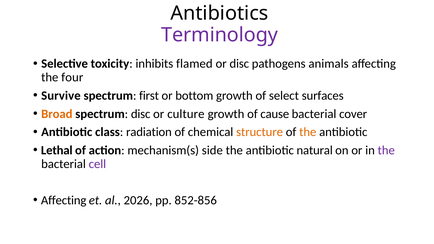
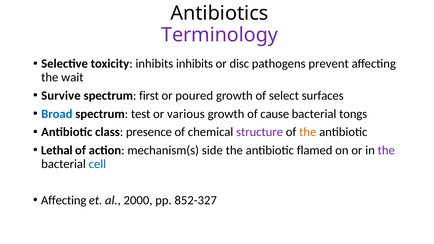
inhibits flamed: flamed -> inhibits (195, 64)
animals: animals -> prevent (329, 64)
four: four -> wait (72, 77)
bottom: bottom -> poured (194, 96)
Broad colour: orange -> blue (57, 114)
spectrum disc: disc -> test (141, 114)
culture: culture -> various (186, 114)
cover: cover -> tongs (353, 114)
radiation: radiation -> presence (149, 132)
structure colour: orange -> purple (260, 132)
natural: natural -> flamed (315, 150)
cell colour: purple -> blue (97, 164)
2026: 2026 -> 2000 (138, 200)
852-856: 852-856 -> 852-327 (196, 200)
